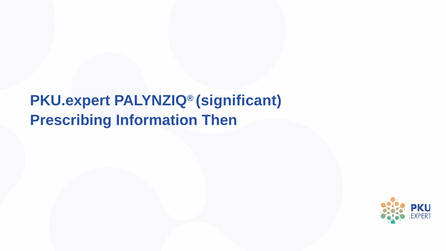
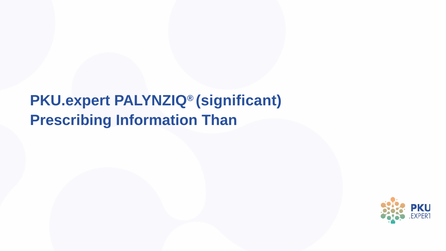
Then: Then -> Than (219, 120)
